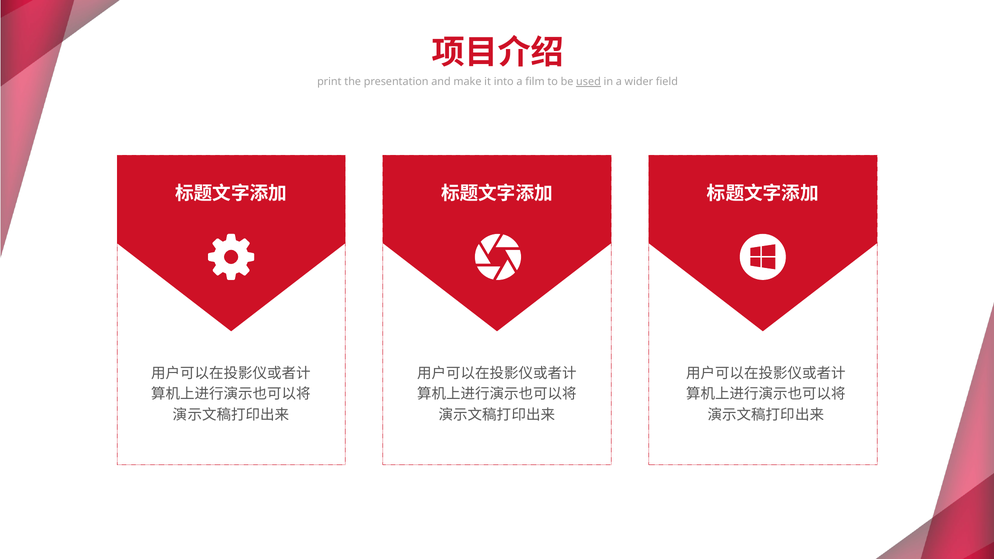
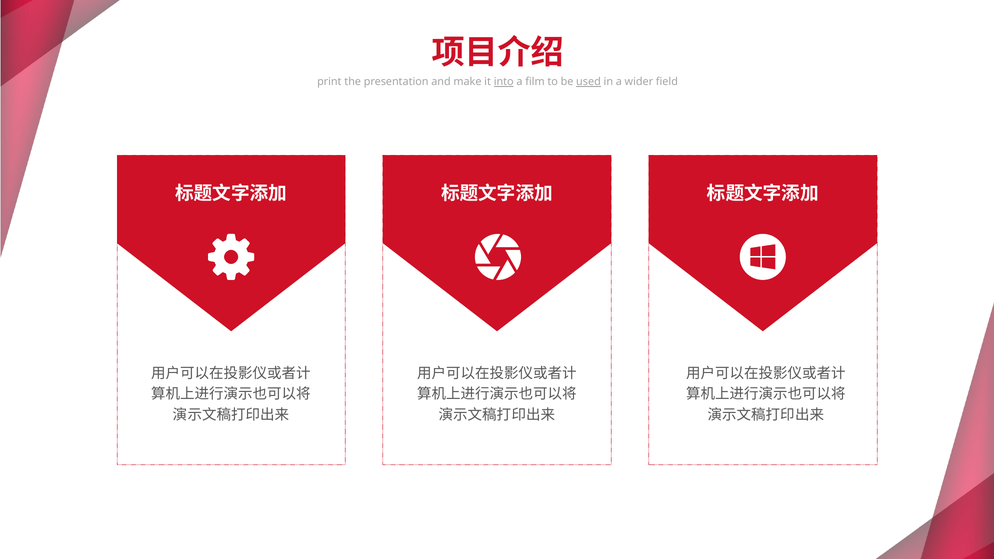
into underline: none -> present (504, 82)
